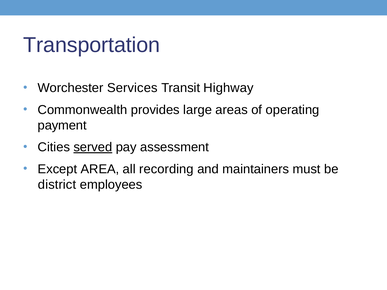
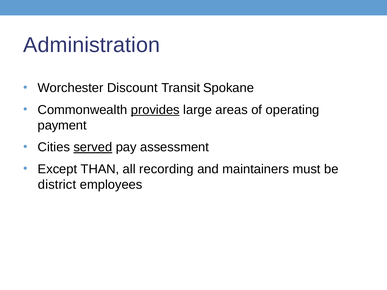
Transportation: Transportation -> Administration (92, 45)
Services: Services -> Discount (132, 88)
Highway: Highway -> Spokane (229, 88)
provides underline: none -> present (155, 110)
AREA: AREA -> THAN (100, 169)
